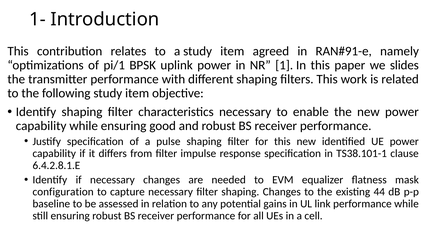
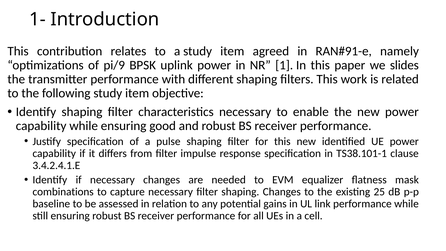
pi/1: pi/1 -> pi/9 (114, 65)
6.4.2.8.1.E: 6.4.2.8.1.E -> 3.4.2.4.1.E (56, 165)
configuration: configuration -> combinations (63, 192)
44: 44 -> 25 (379, 192)
